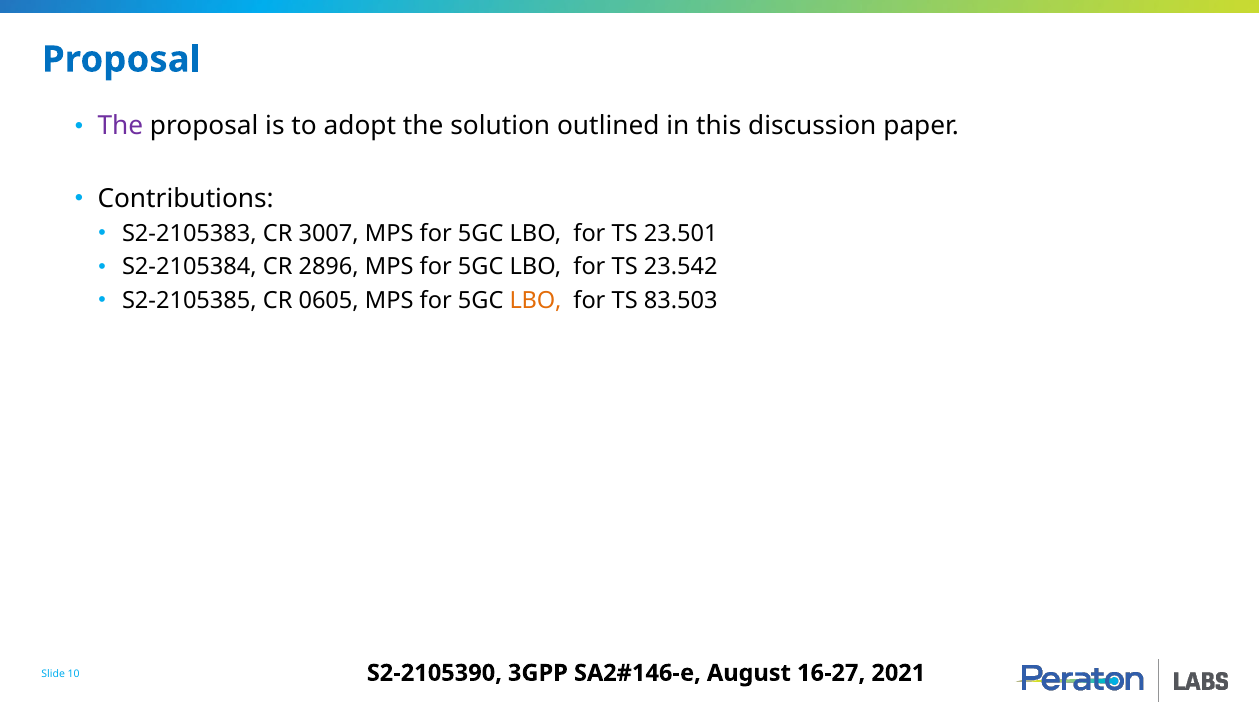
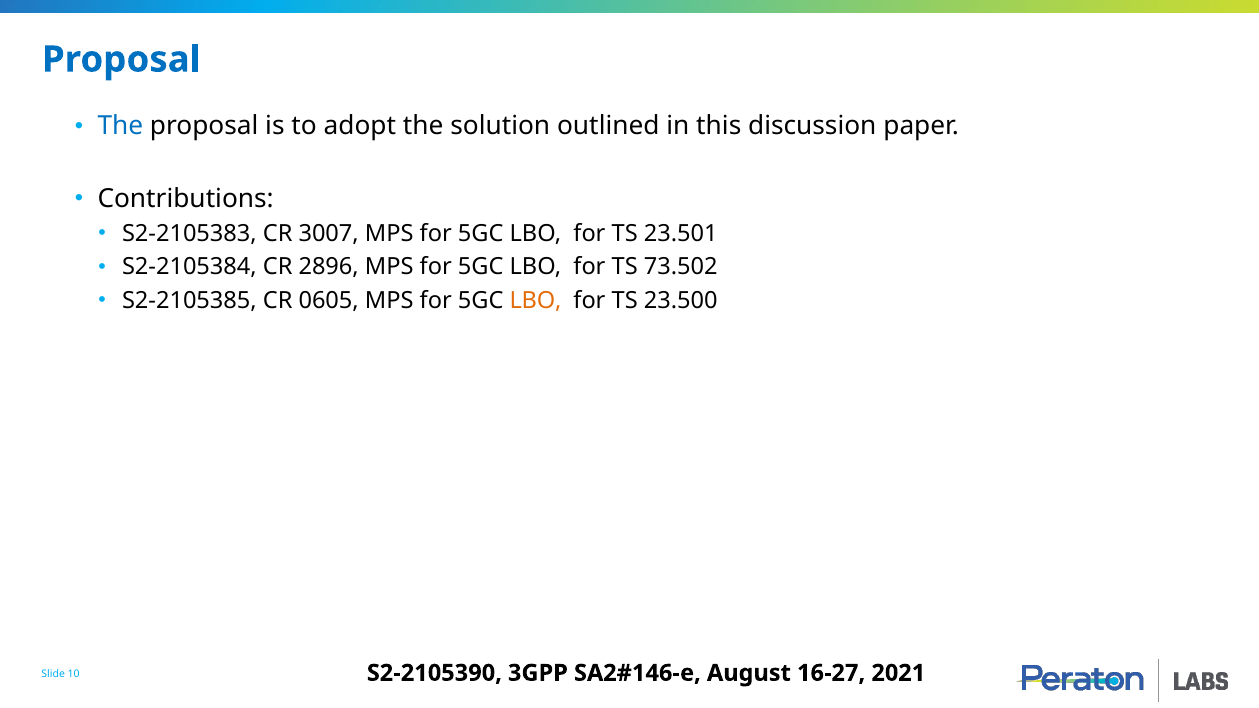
The colour: purple -> blue (120, 126)
23.542: 23.542 -> 73.502 (681, 267)
83.503: 83.503 -> 23.500 (681, 300)
